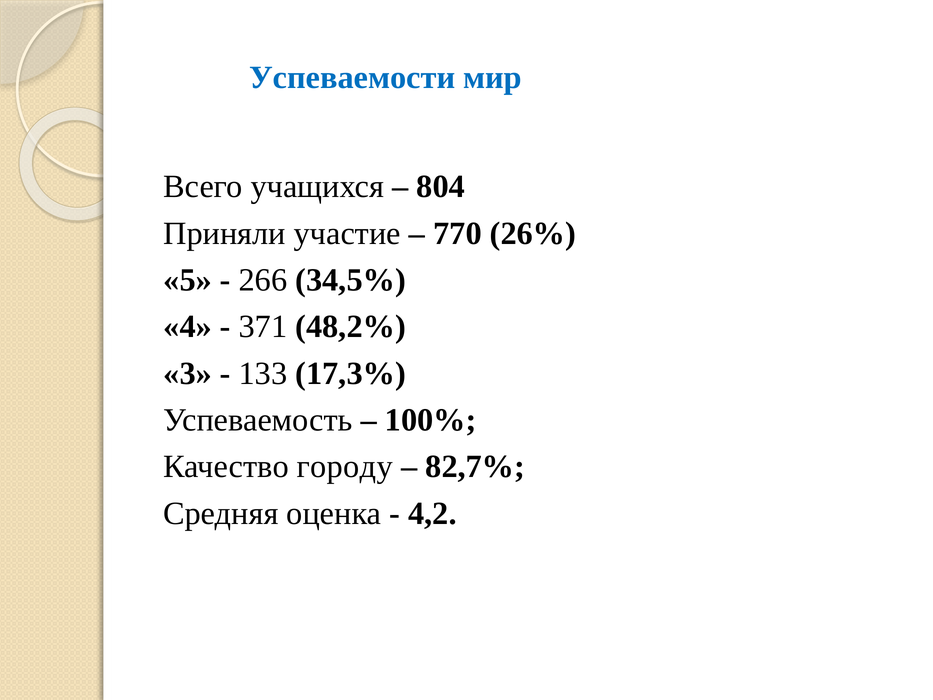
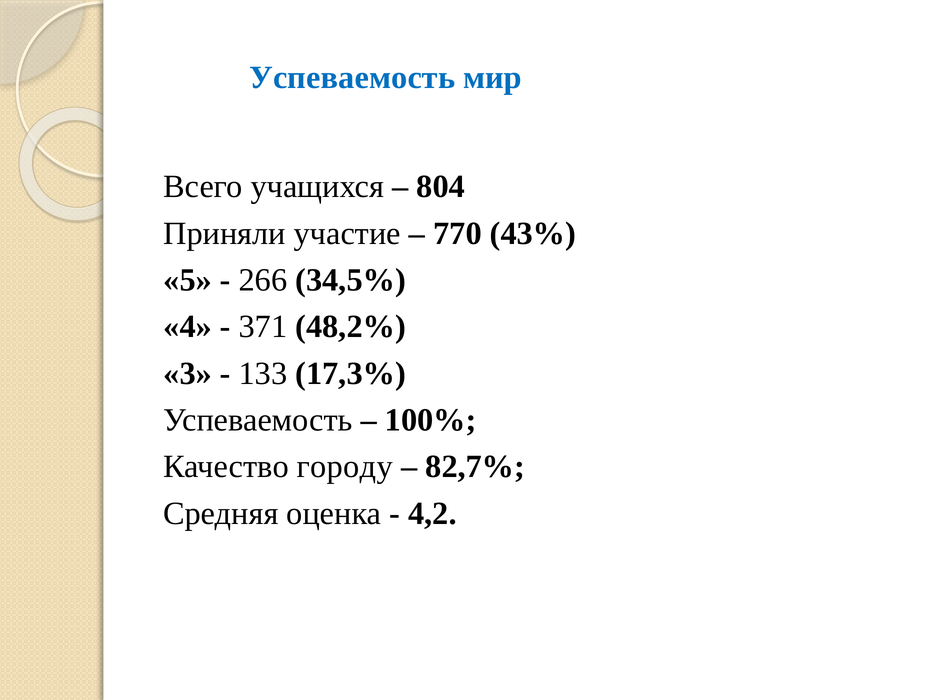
Успеваемости: Успеваемости -> Успеваемость (352, 77)
26%: 26% -> 43% (533, 233)
